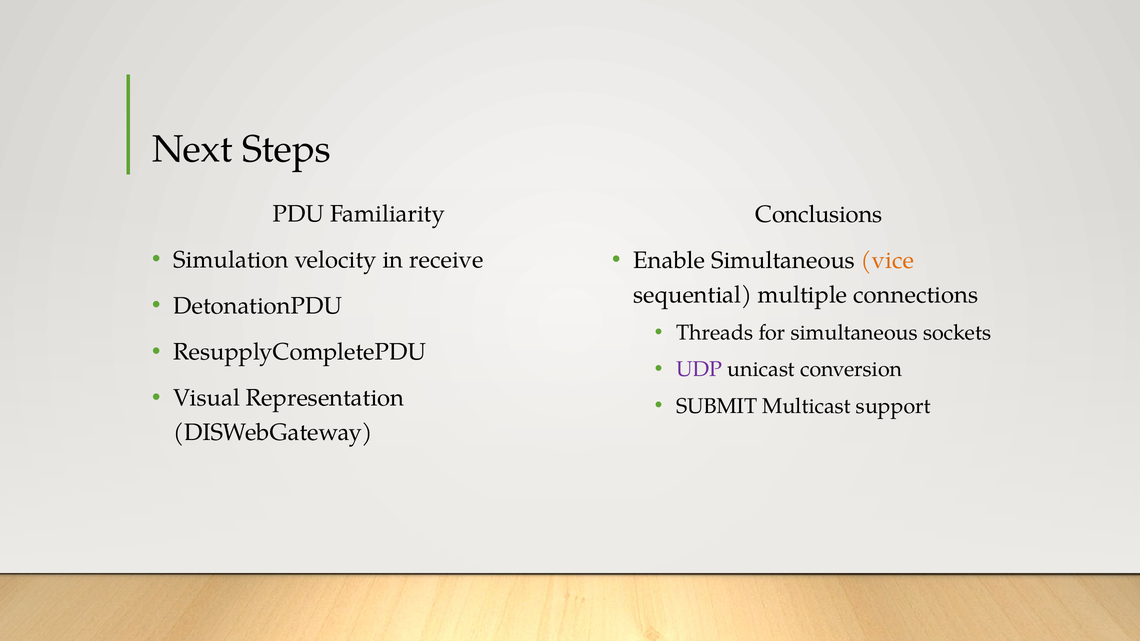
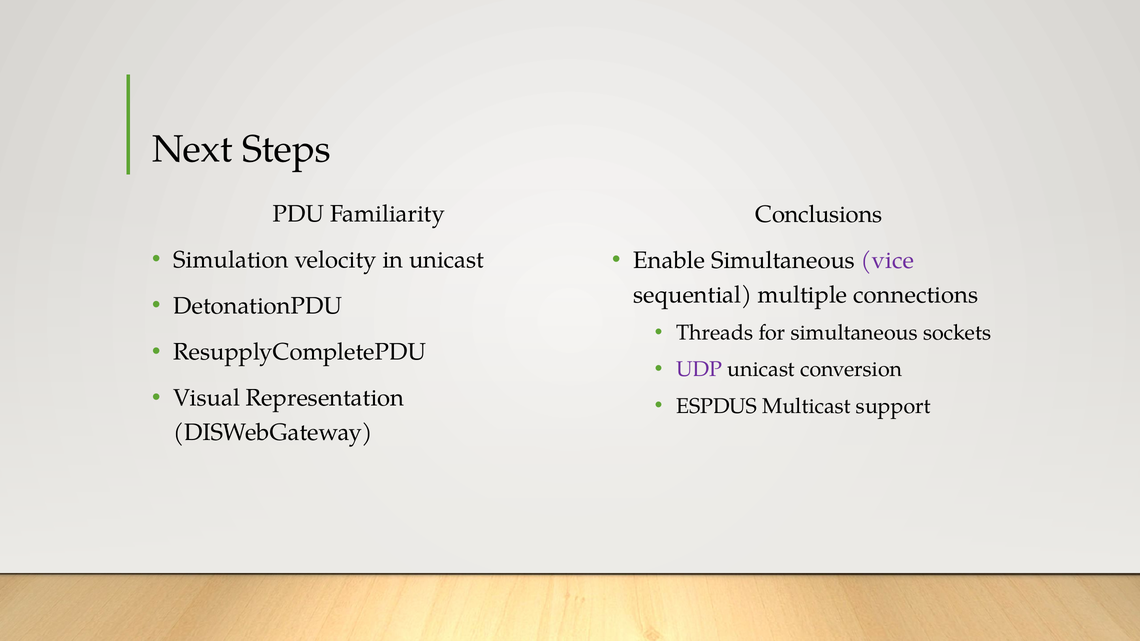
in receive: receive -> unicast (447, 260)
vice colour: orange -> purple (887, 261)
SUBMIT: SUBMIT -> ESPDUS (717, 406)
